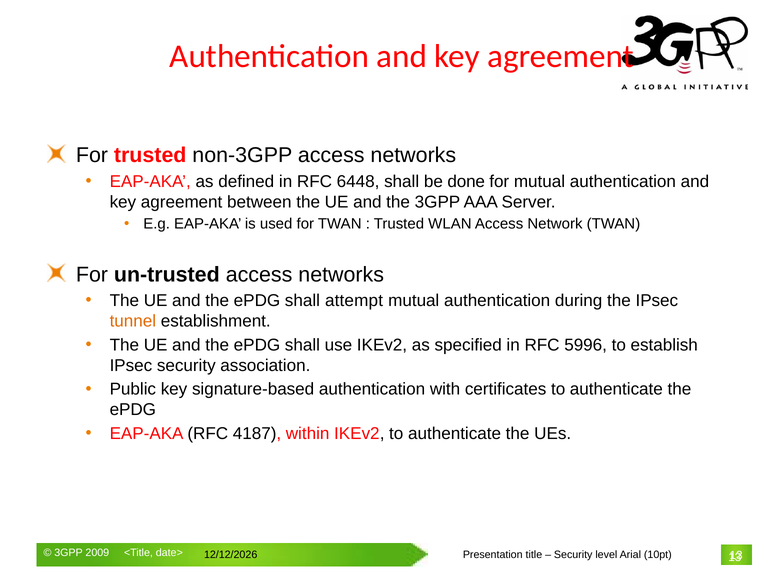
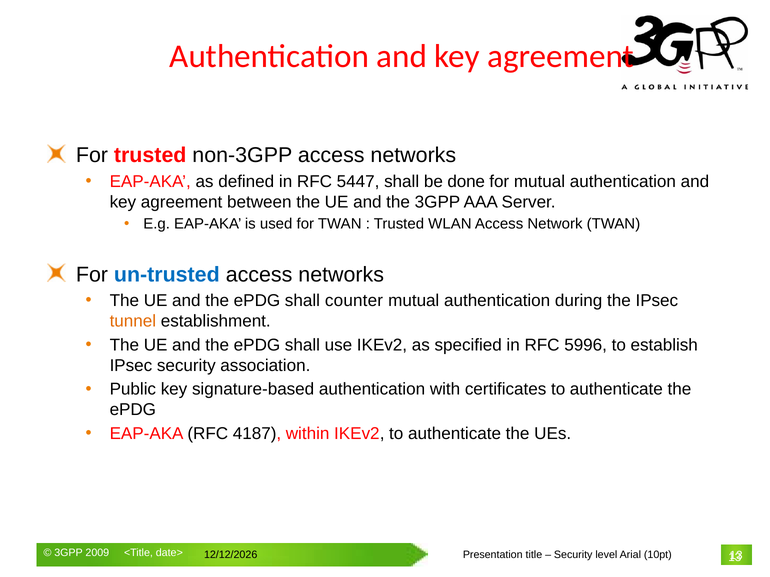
6448: 6448 -> 5447 (358, 182)
un-trusted colour: black -> blue (167, 275)
attempt: attempt -> counter (354, 301)
